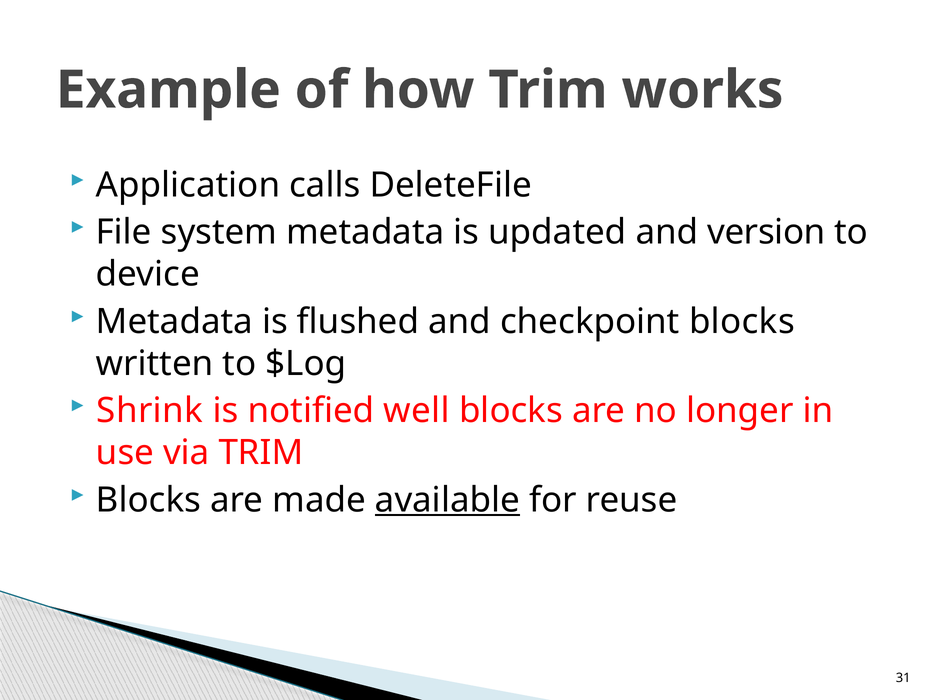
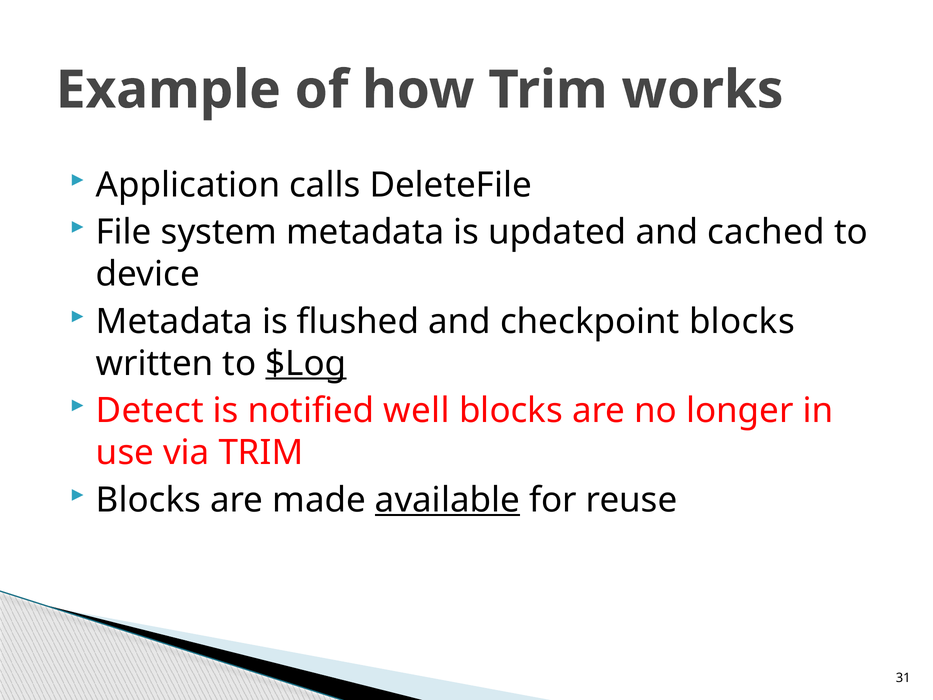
version: version -> cached (766, 232)
$Log underline: none -> present (306, 363)
Shrink: Shrink -> Detect (150, 411)
